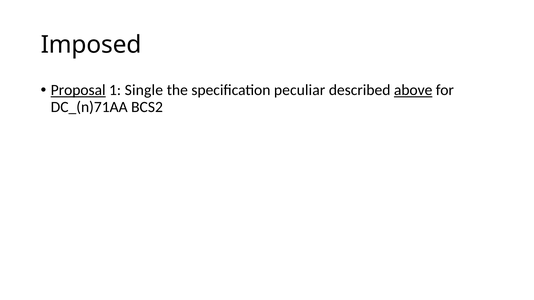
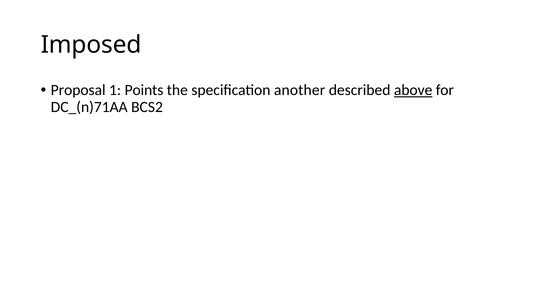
Proposal underline: present -> none (78, 90)
Single: Single -> Points (144, 90)
peculiar: peculiar -> another (300, 90)
